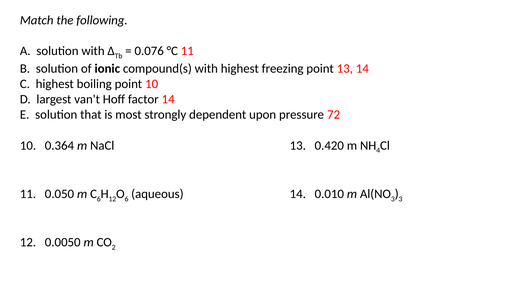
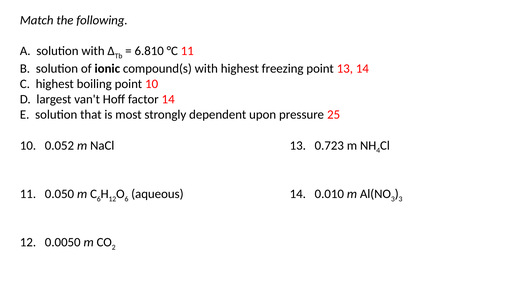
0.076: 0.076 -> 6.810 (149, 51)
72: 72 -> 25 (334, 115)
0.364: 0.364 -> 0.052 (59, 146)
0.420: 0.420 -> 0.723 (329, 146)
